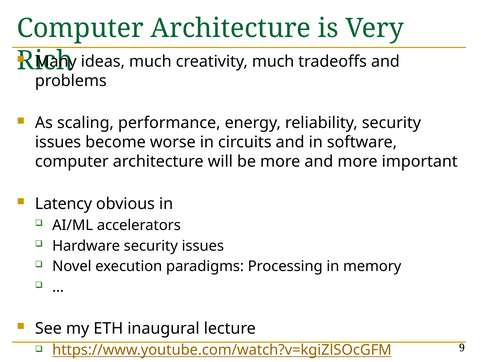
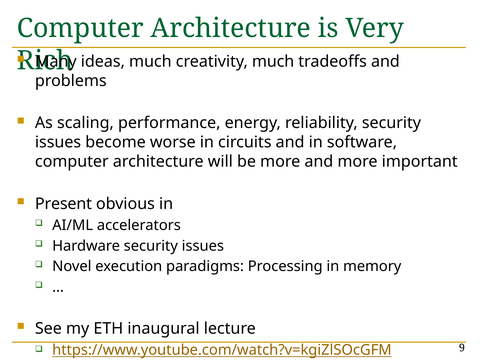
Latency: Latency -> Present (63, 204)
